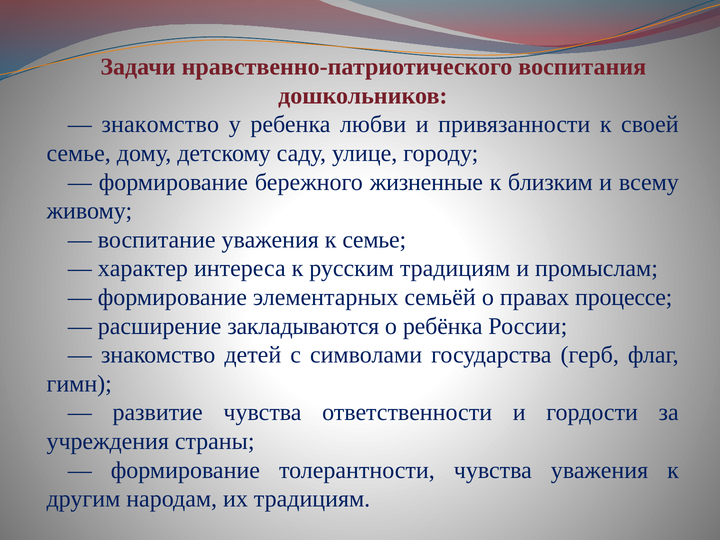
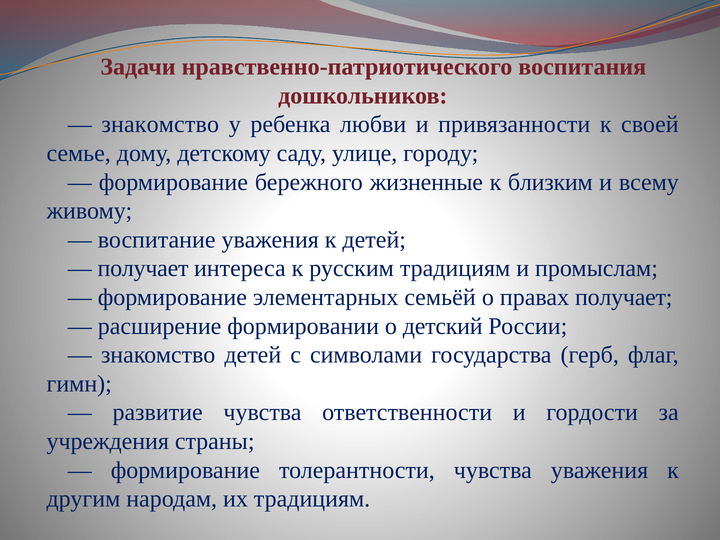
к семье: семье -> детей (374, 240)
характер: характер -> получает (143, 269)
правах процессе: процессе -> получает (624, 297)
закладываются: закладываются -> формировании (303, 326)
ребёнка: ребёнка -> детский (443, 326)
